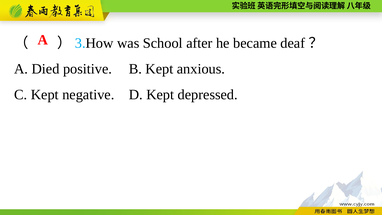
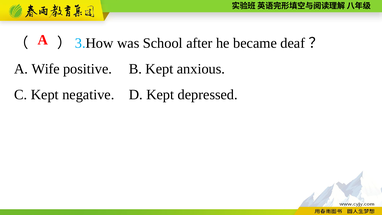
Died: Died -> Wife (46, 69)
